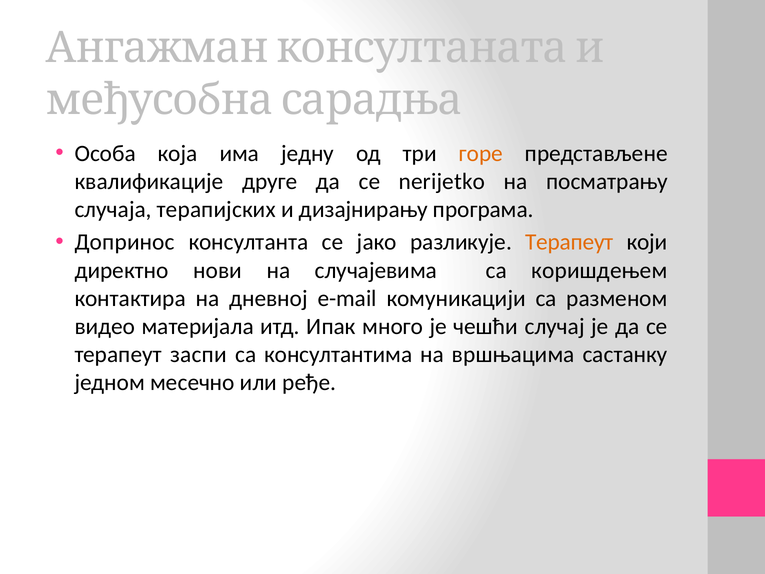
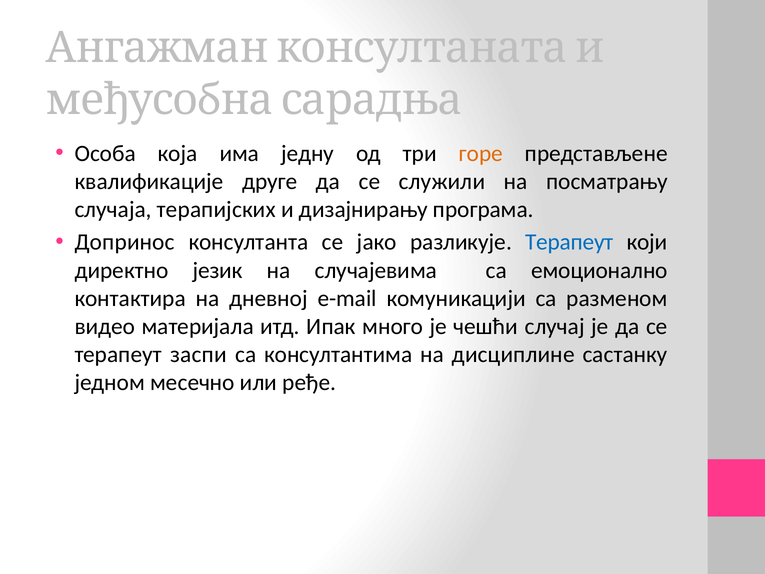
nerijetko: nerijetko -> служили (442, 181)
Терапеут colour: orange -> blue (569, 242)
нови: нови -> језик (218, 270)
коришдењем: коришдењем -> емоционално (600, 270)
вршњацима: вршњацима -> дисциплине (513, 354)
